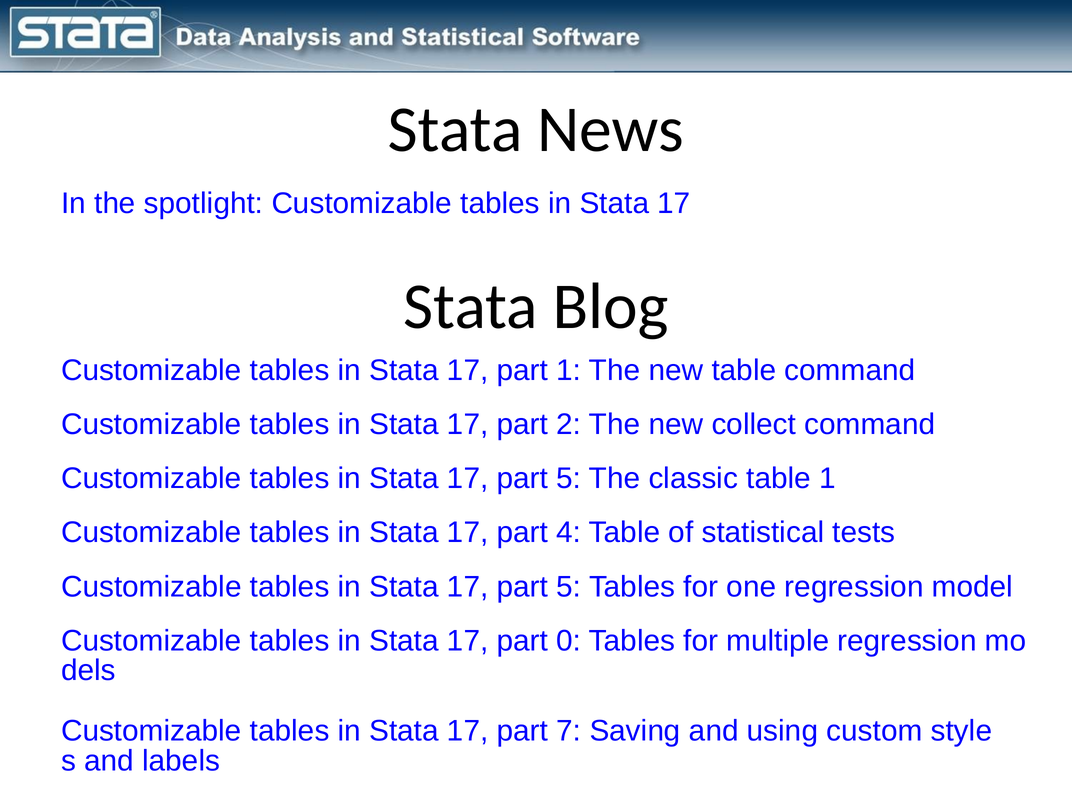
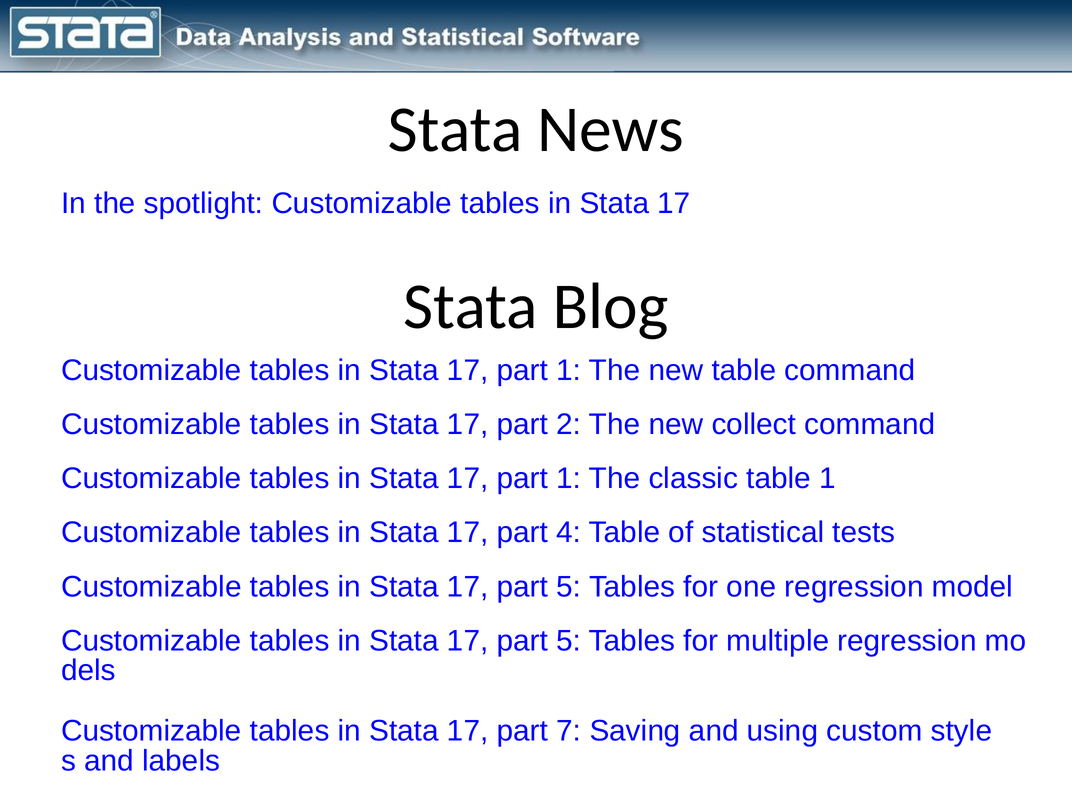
5: 5 -> 1 (569, 478)
0: 0 -> 5 (569, 641)
